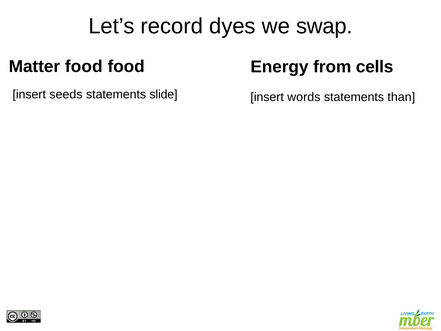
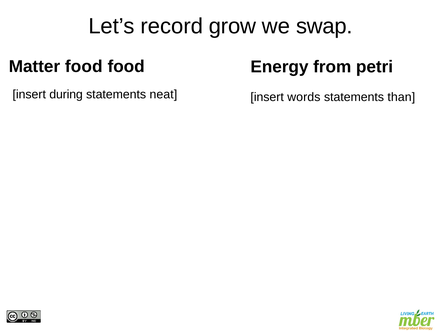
dyes: dyes -> grow (233, 26)
cells: cells -> petri (375, 67)
seeds: seeds -> during (66, 94)
slide: slide -> neat (163, 94)
